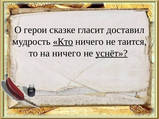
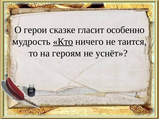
доставил: доставил -> особенно (126, 30)
на ничего: ничего -> героям (67, 53)
уснёт underline: present -> none (112, 53)
